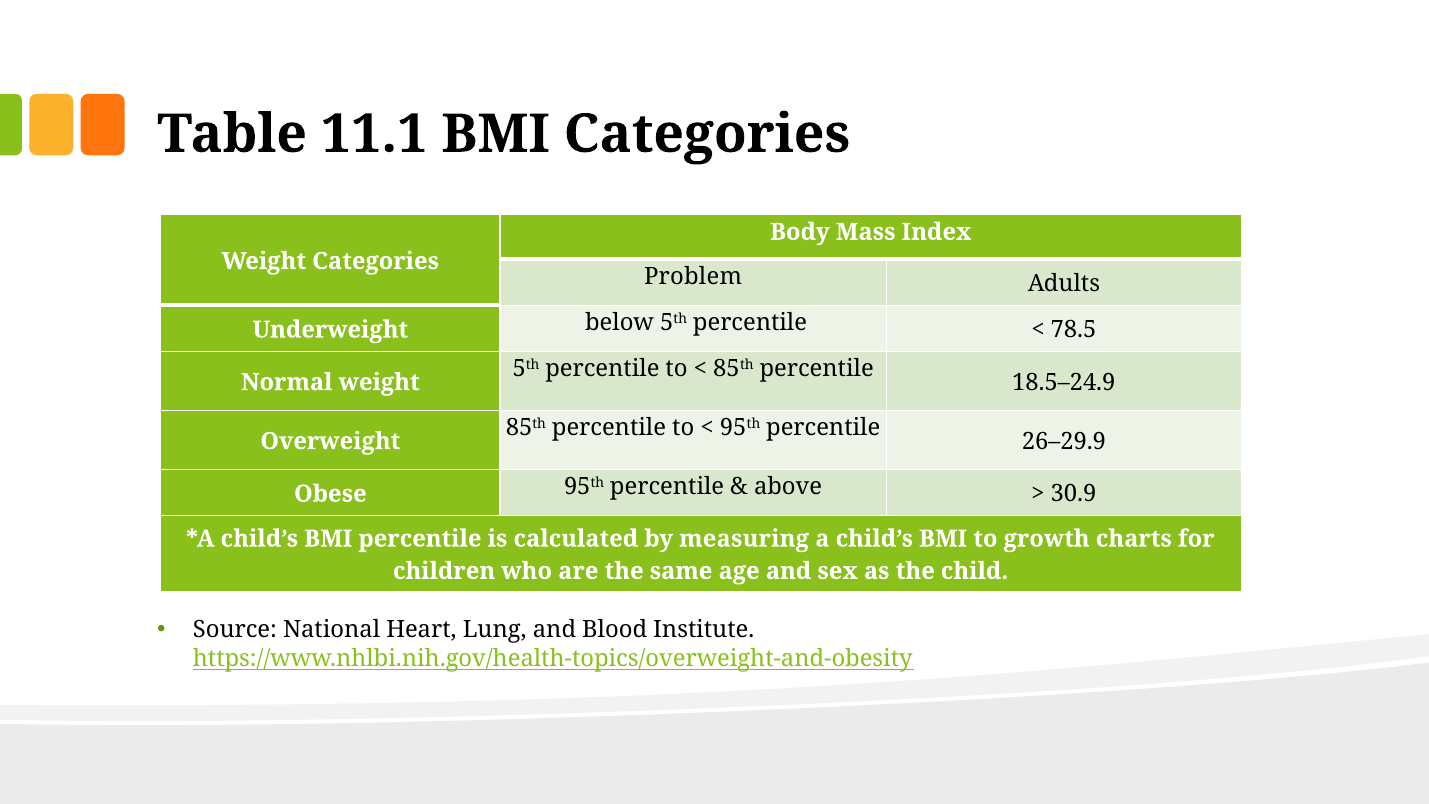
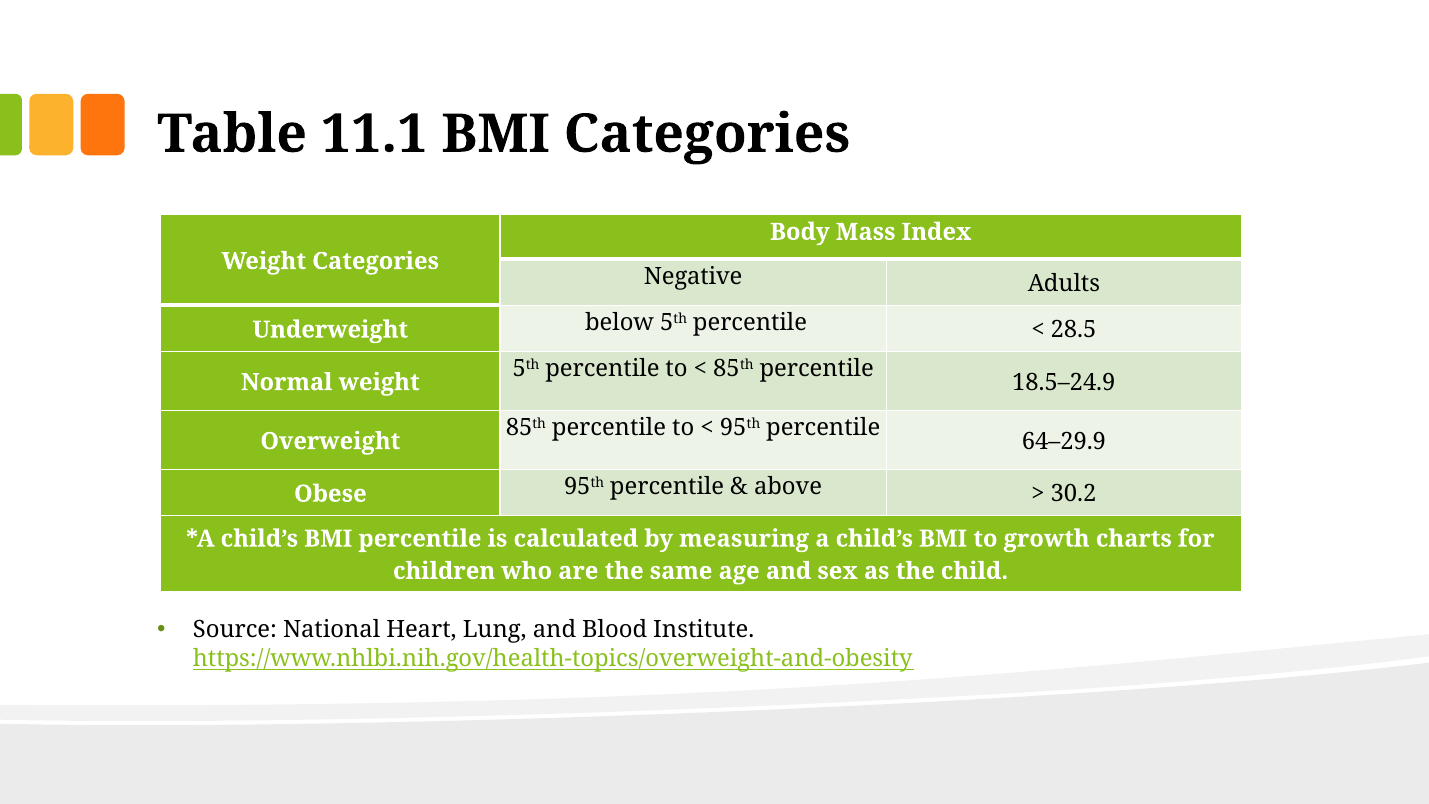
Problem: Problem -> Negative (693, 277)
78.5: 78.5 -> 28.5 (1074, 330)
26–29.9: 26–29.9 -> 64–29.9 (1064, 441)
30.9: 30.9 -> 30.2 (1074, 494)
